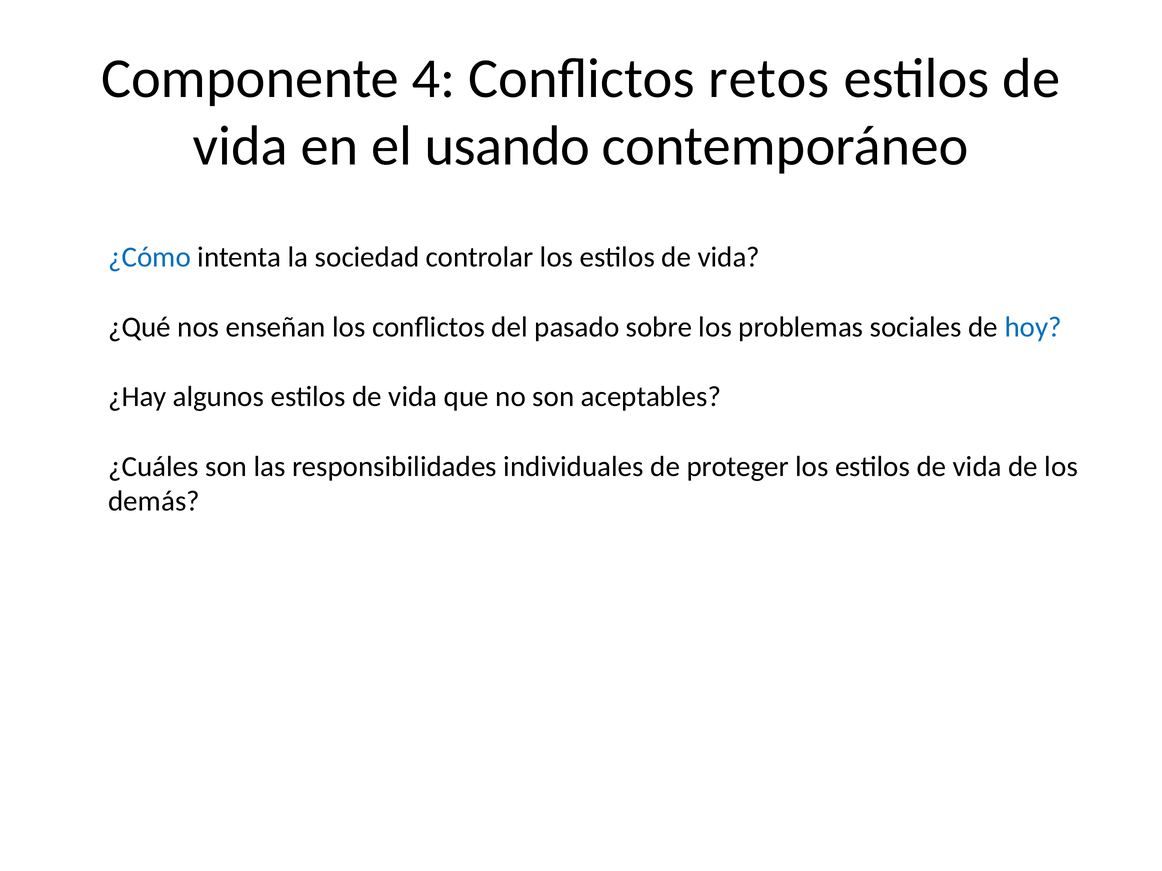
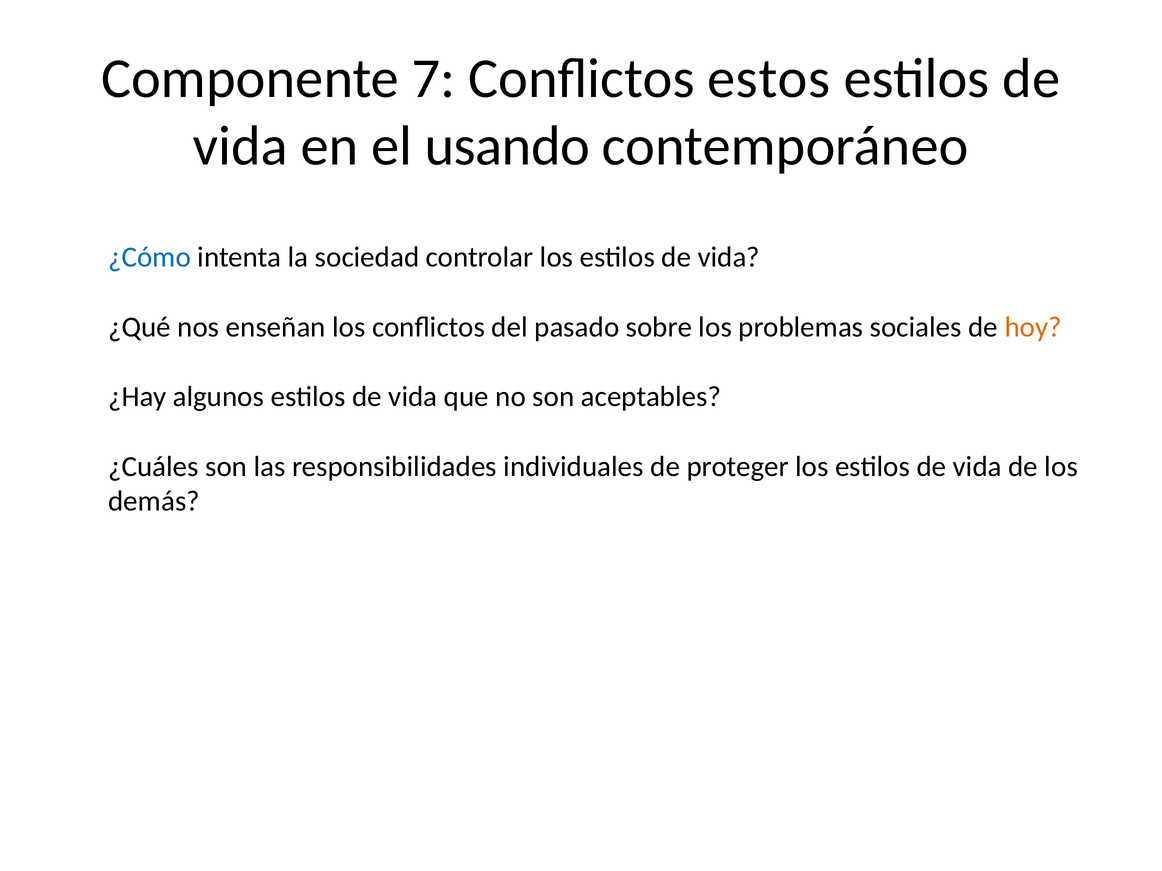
4: 4 -> 7 (434, 79)
retos: retos -> estos (769, 79)
hoy colour: blue -> orange (1033, 327)
